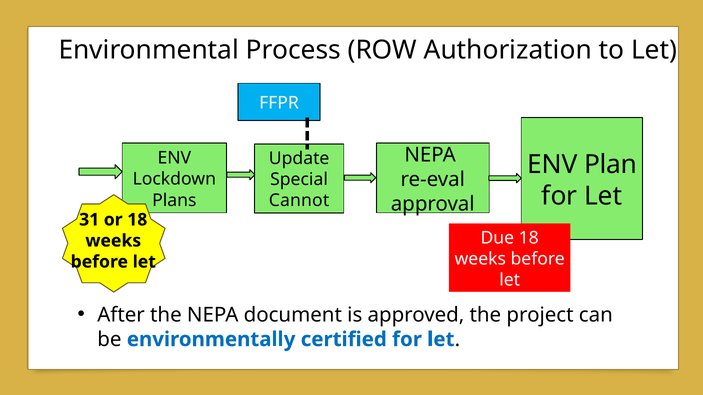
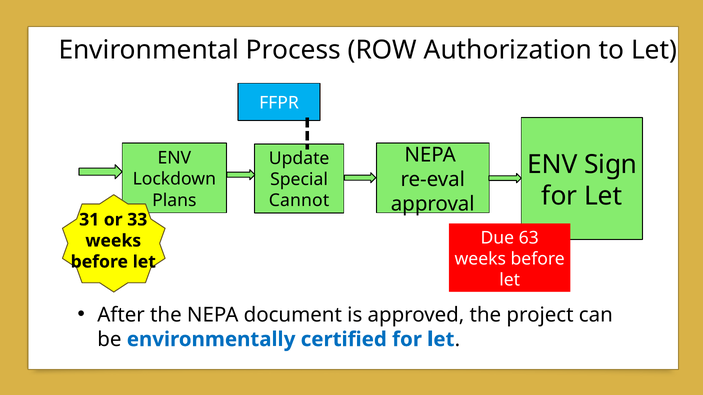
Plan: Plan -> Sign (611, 165)
or 18: 18 -> 33 (137, 220)
Due 18: 18 -> 63 (529, 238)
